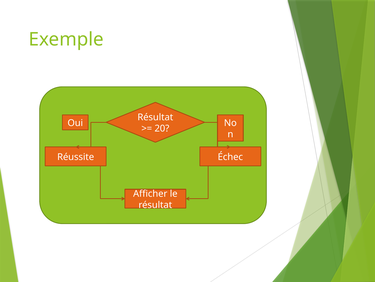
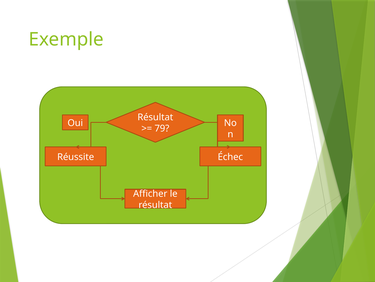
20: 20 -> 79 (162, 128)
